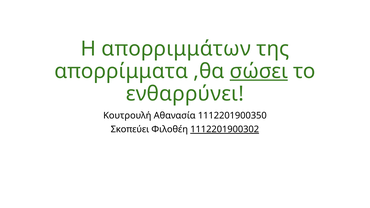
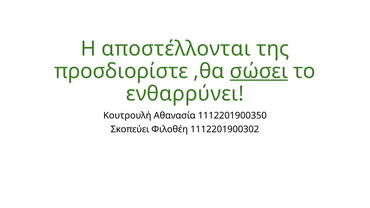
απορριμμάτων: απορριμμάτων -> αποστέλλονται (176, 49)
απορρίμματα: απορρίμματα -> προσδιορίστε (121, 71)
1112201900302 underline: present -> none (225, 129)
